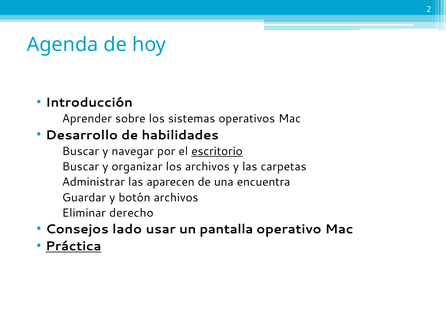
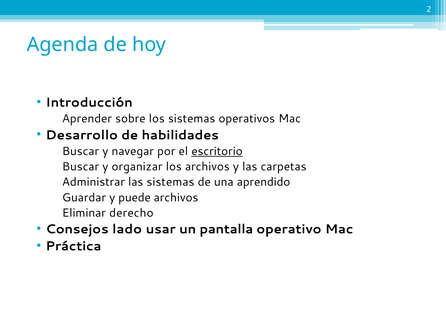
las aparecen: aparecen -> sistemas (170, 182)
encuentra: encuentra -> aprendido (264, 182)
botón: botón -> puede (135, 198)
Práctica underline: present -> none (73, 247)
